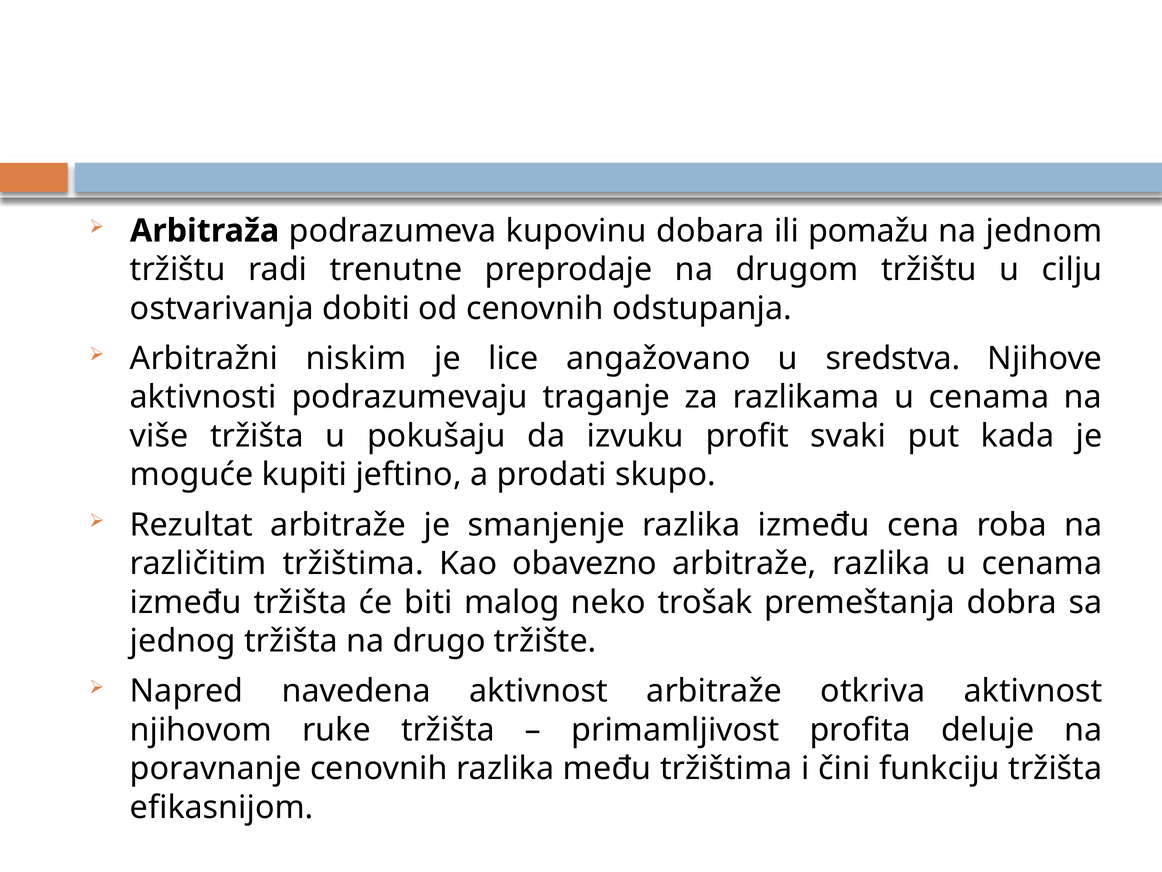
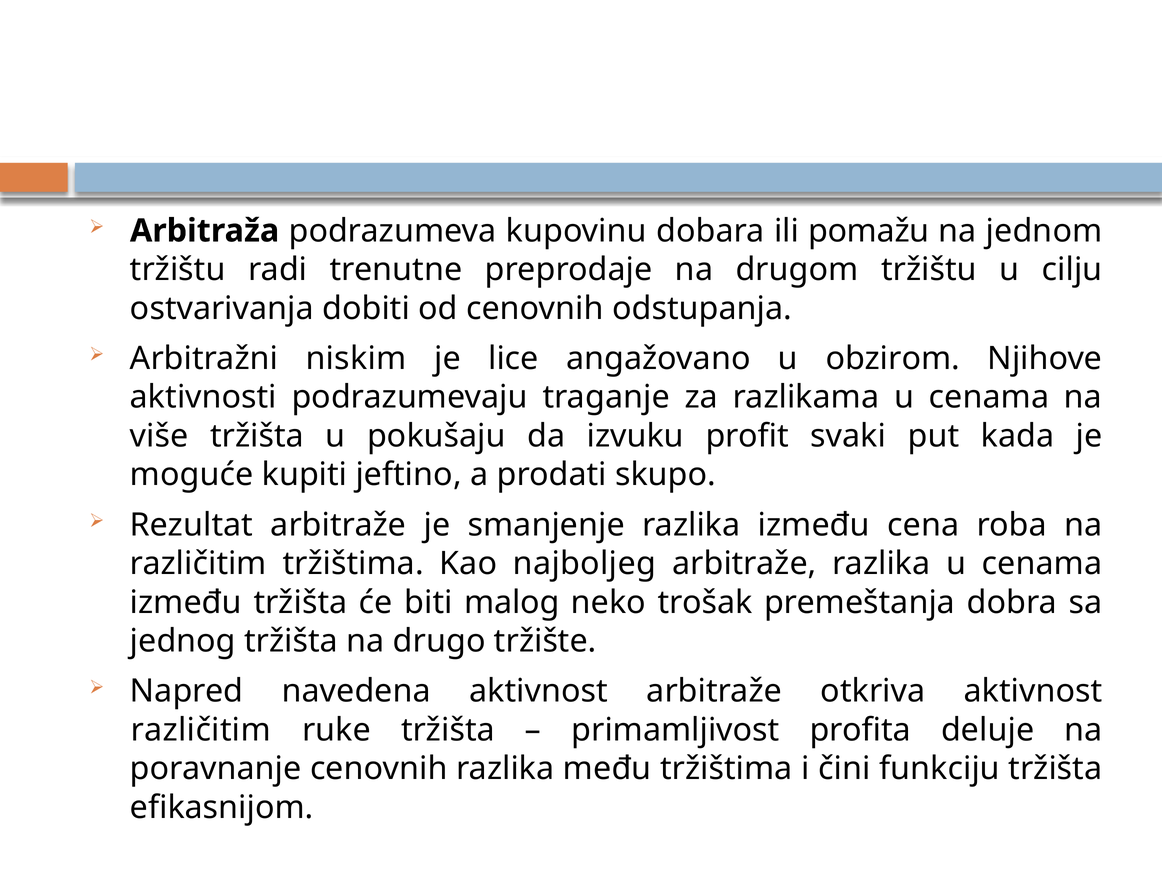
sredstva: sredstva -> obzirom (893, 358)
obavezno: obavezno -> najboljeg (584, 563)
njihovom: njihovom -> različitim (201, 730)
